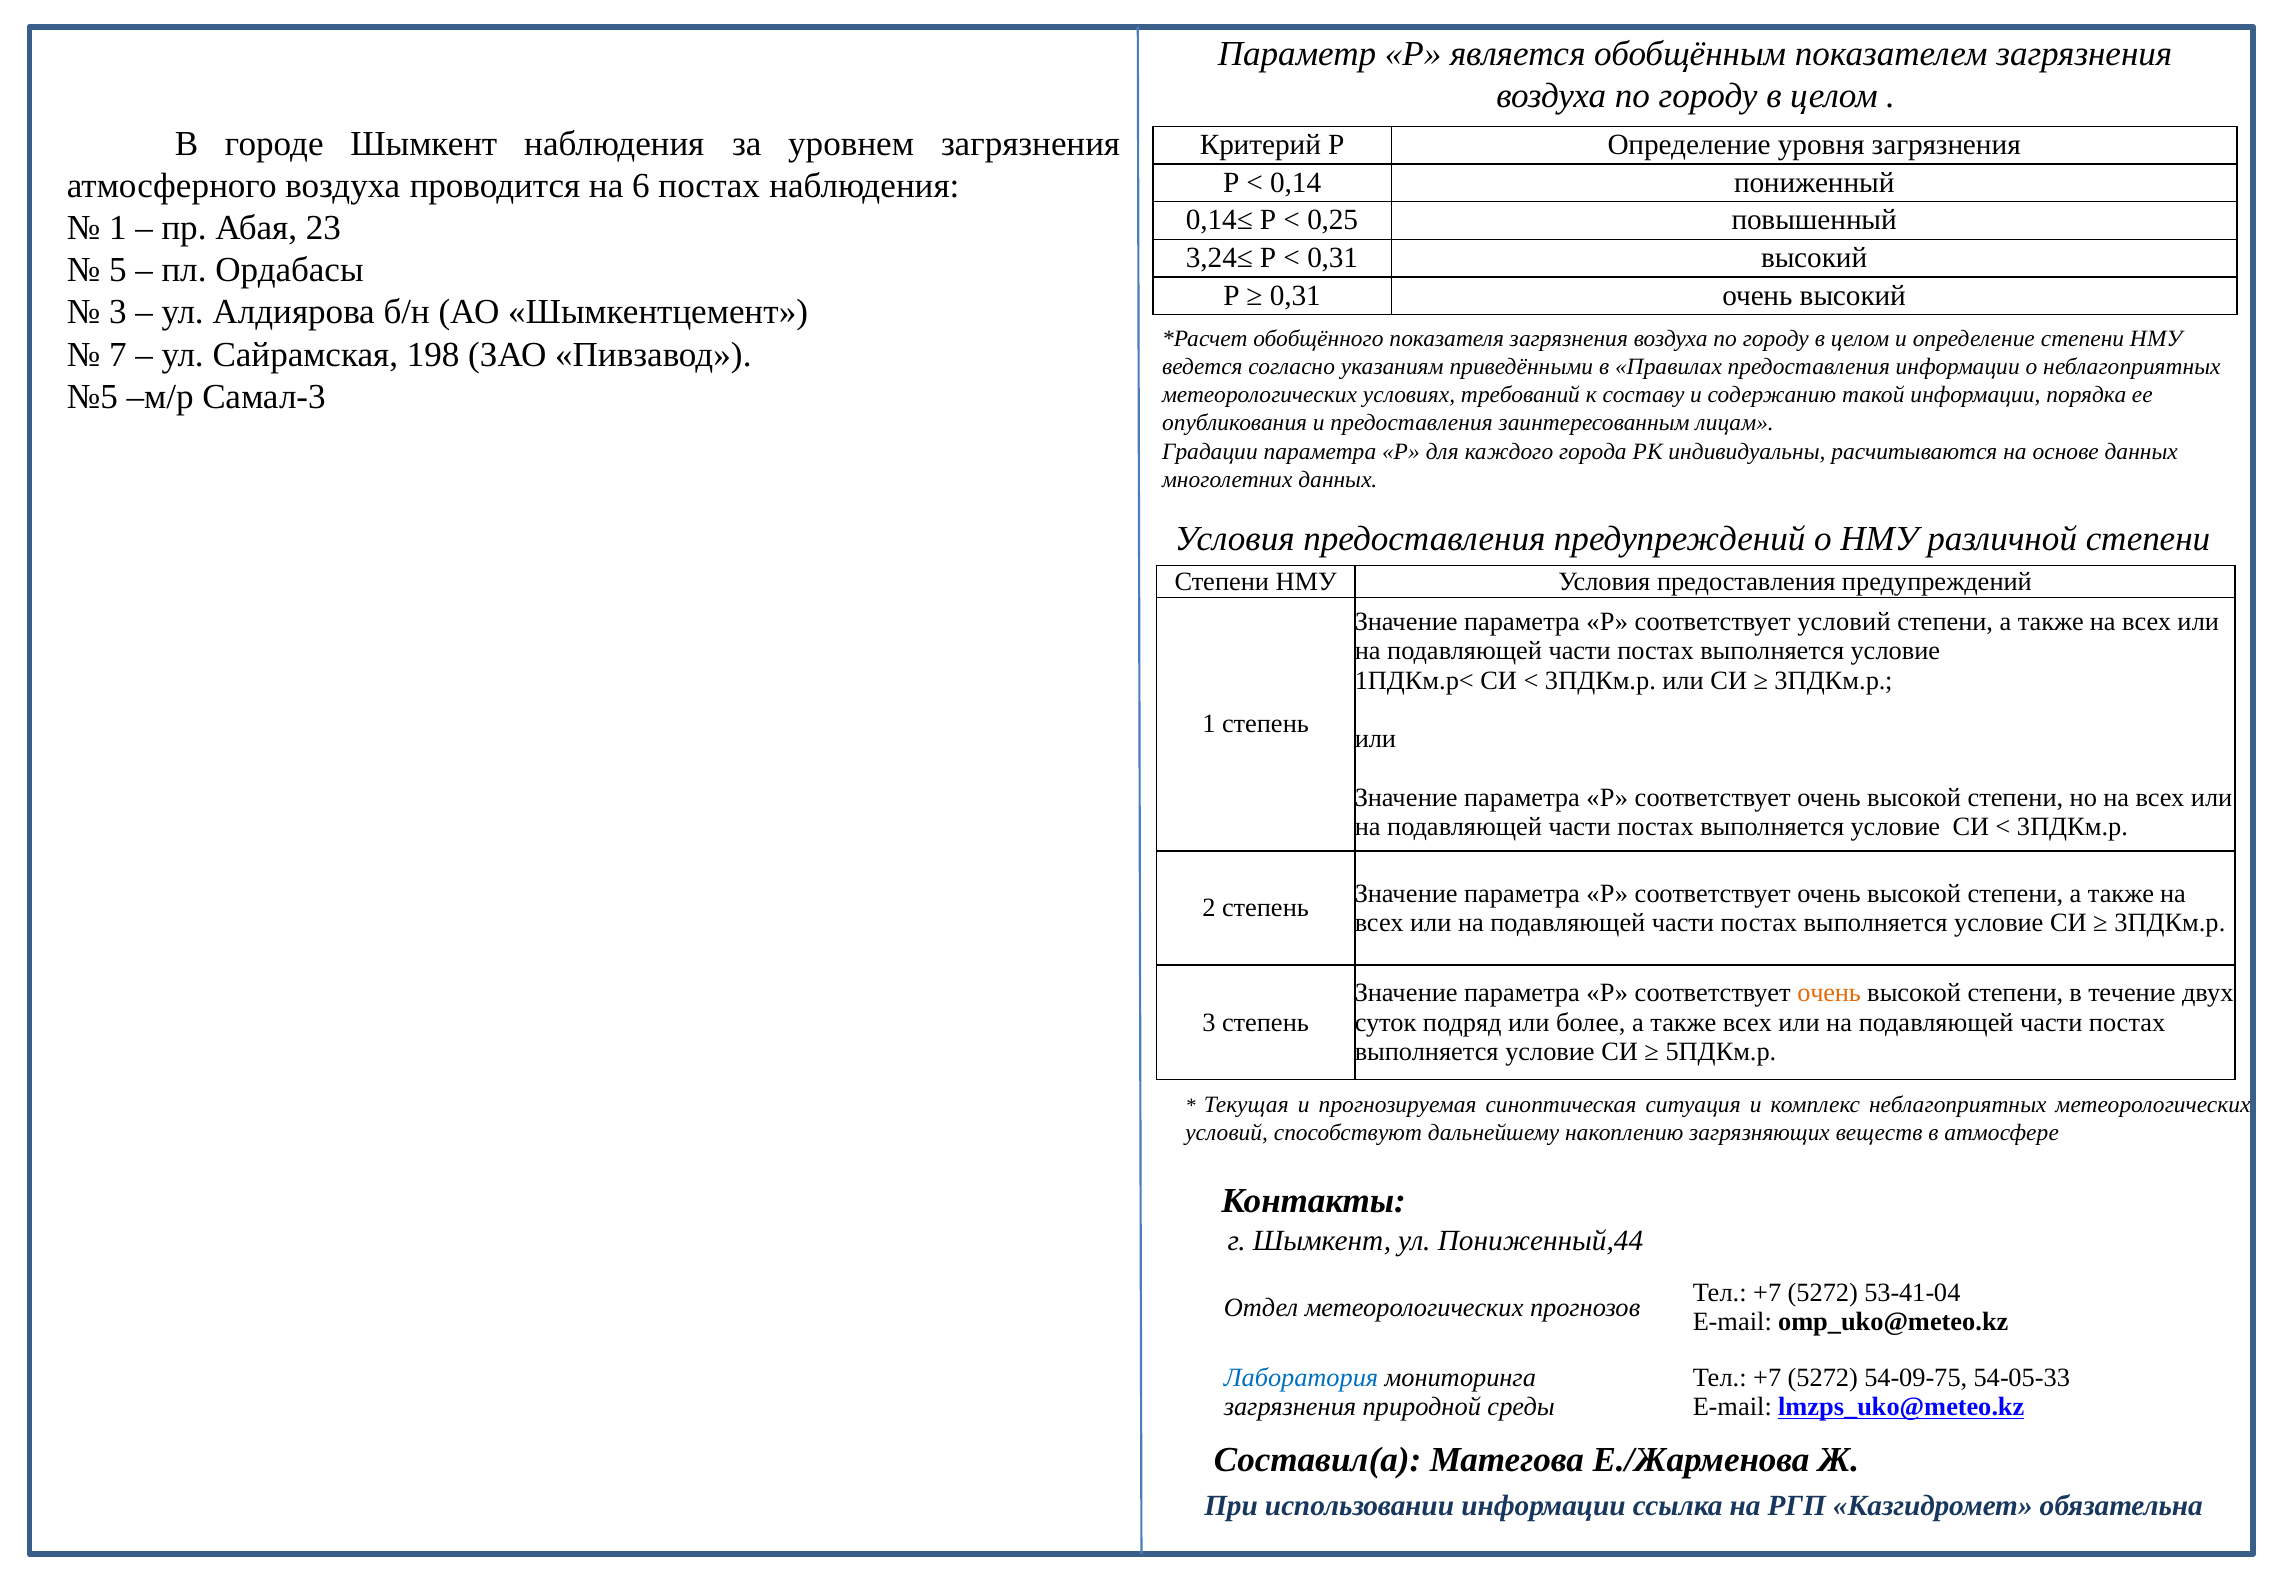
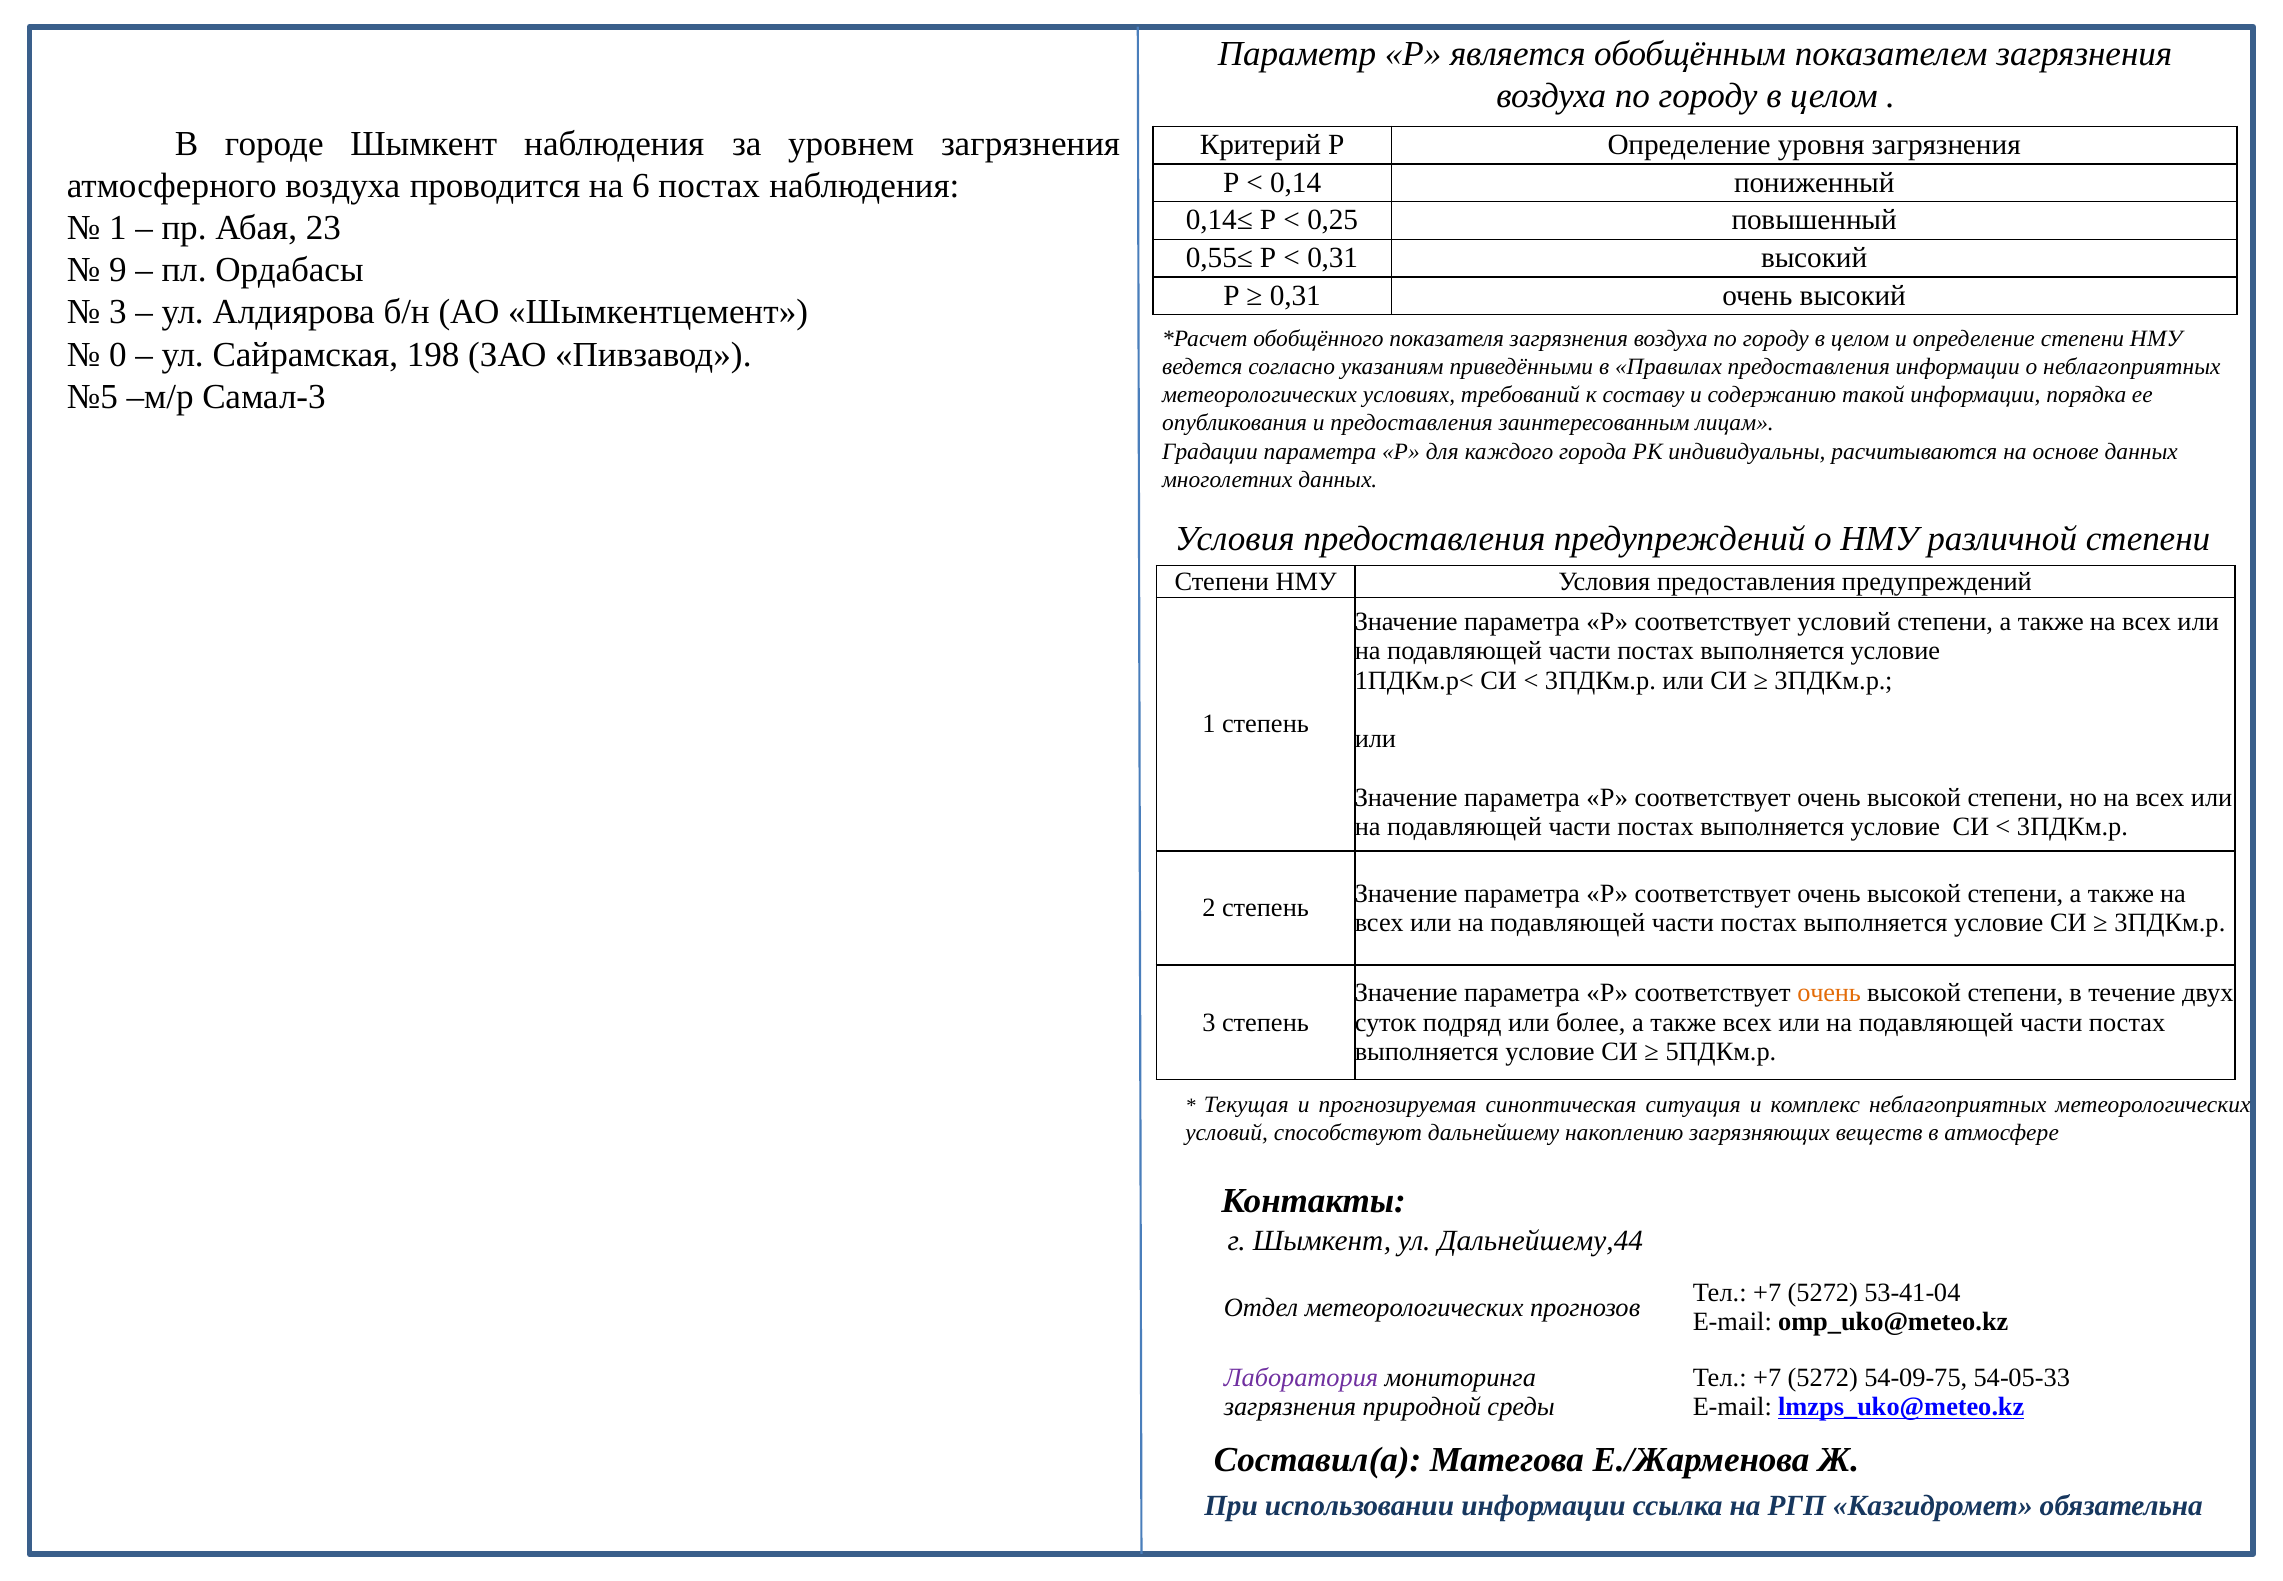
3,24≤: 3,24≤ -> 0,55≤ (1219, 258)
5: 5 -> 9 (118, 270)
7: 7 -> 0 (118, 354)
Пониженный,44: Пониженный,44 -> Дальнейшему,44 (1540, 1241)
Лаборатория colour: blue -> purple (1301, 1377)
